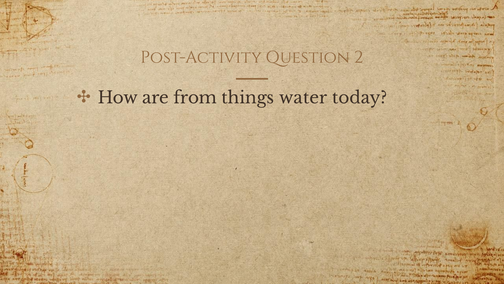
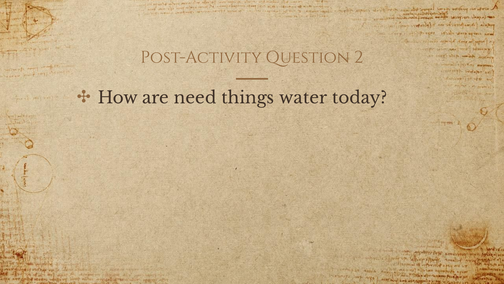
from: from -> need (195, 98)
